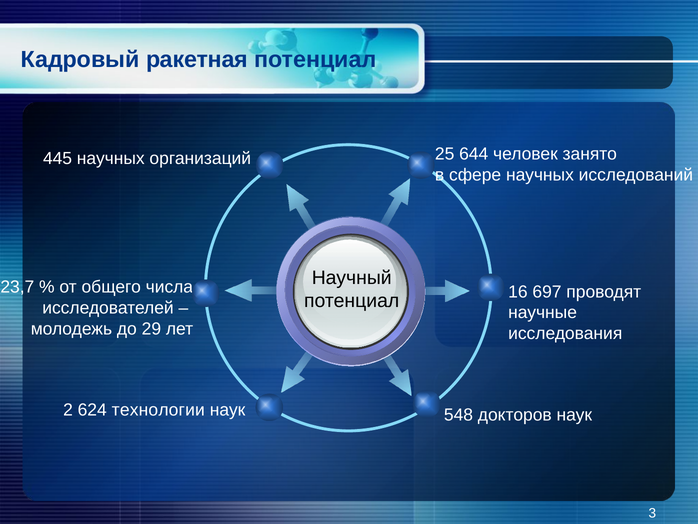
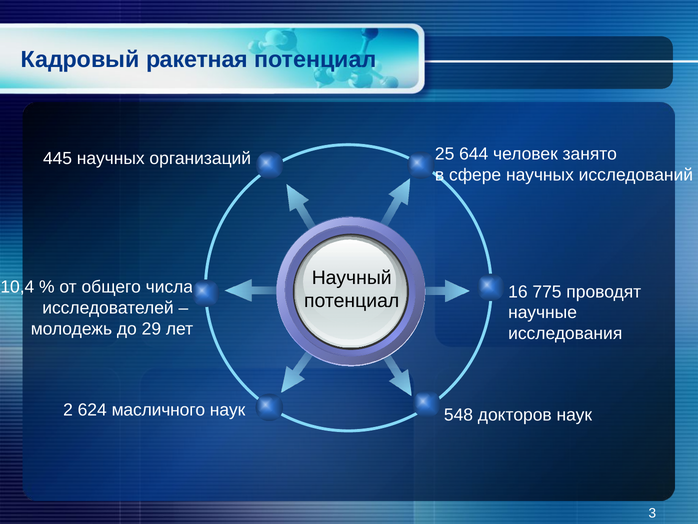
23,7: 23,7 -> 10,4 (17, 287)
697: 697 -> 775 (547, 291)
технологии: технологии -> масличного (158, 410)
